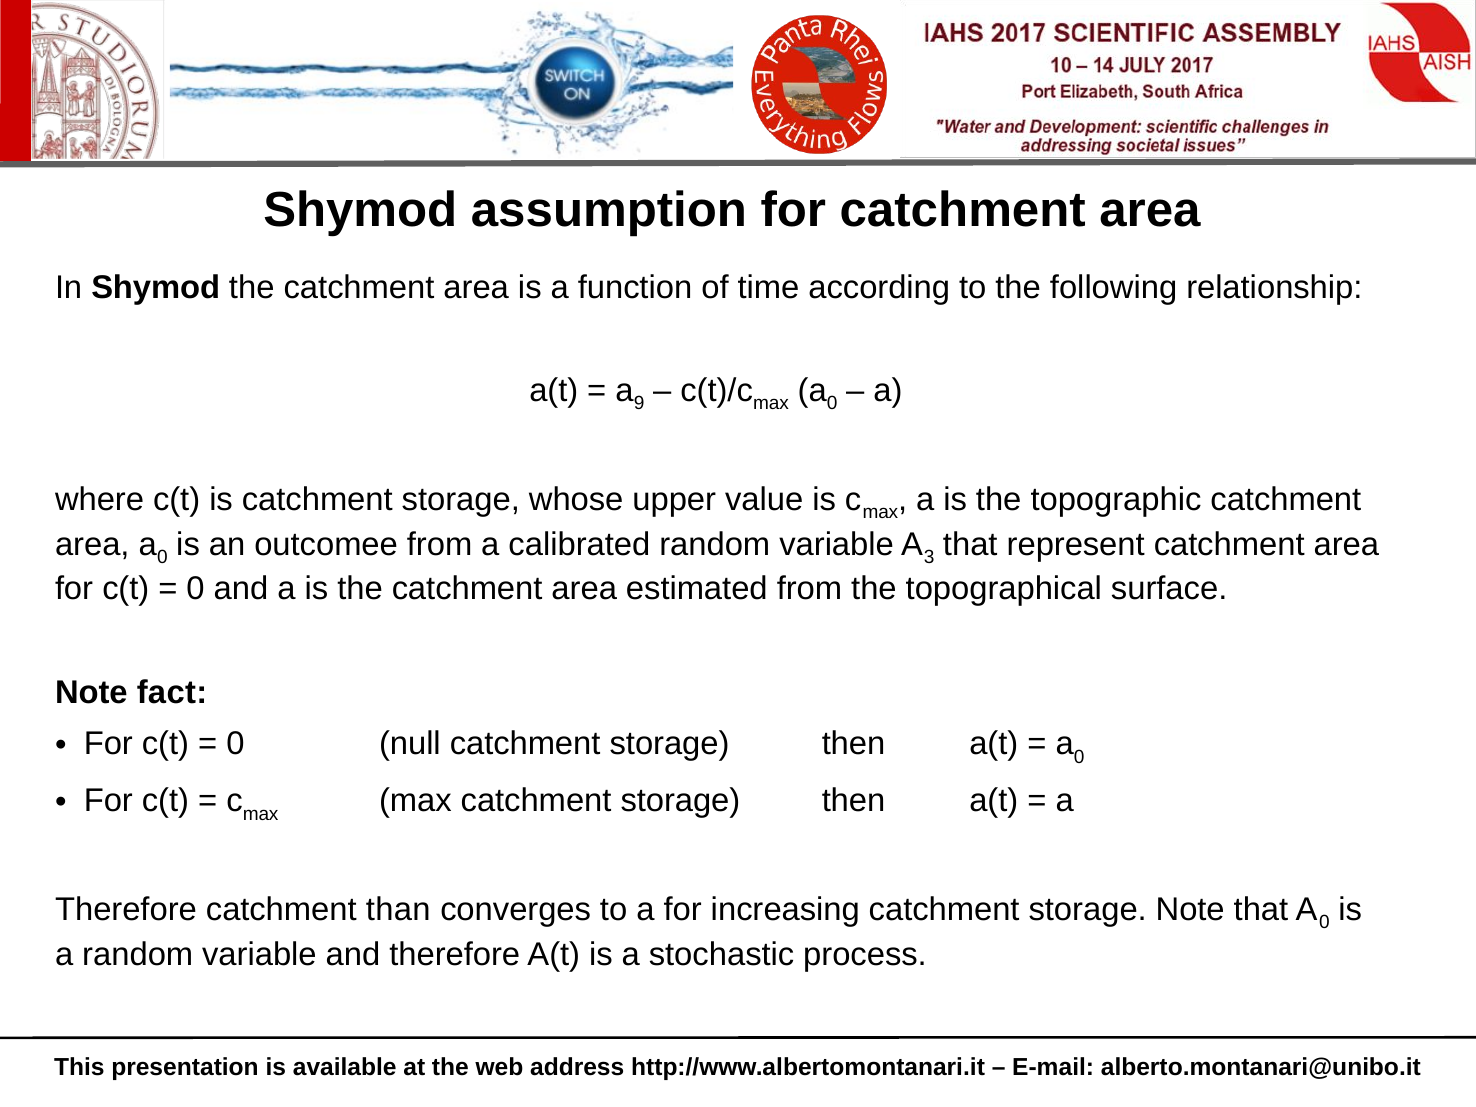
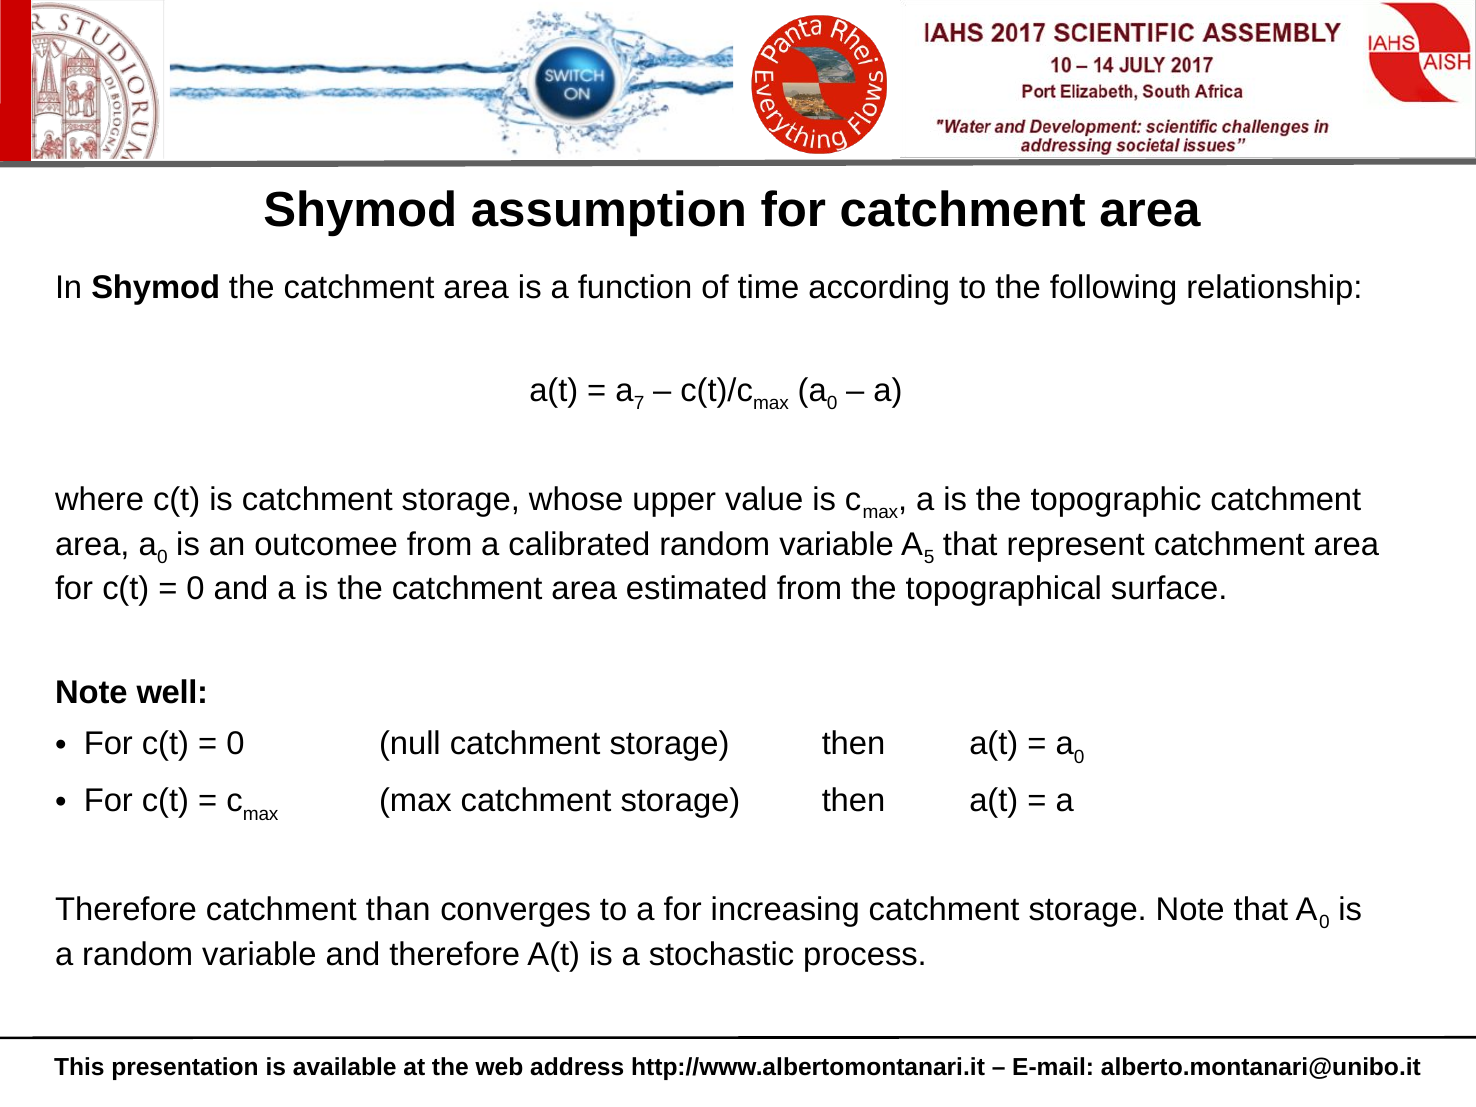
9: 9 -> 7 (639, 404)
3: 3 -> 5 (929, 557)
fact: fact -> well (172, 692)
